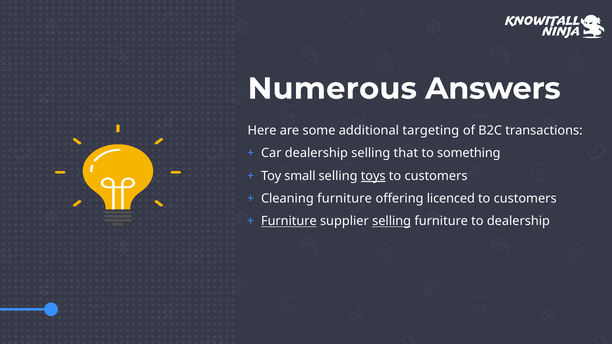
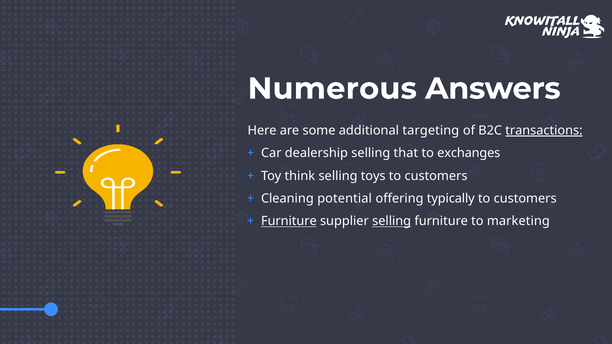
transactions underline: none -> present (544, 131)
something: something -> exchanges (469, 153)
small: small -> think (300, 176)
toys underline: present -> none (373, 176)
Cleaning furniture: furniture -> potential (345, 199)
licenced: licenced -> typically (451, 199)
to dealership: dealership -> marketing (518, 221)
